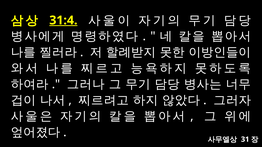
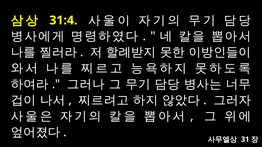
31:4 underline: present -> none (63, 20)
